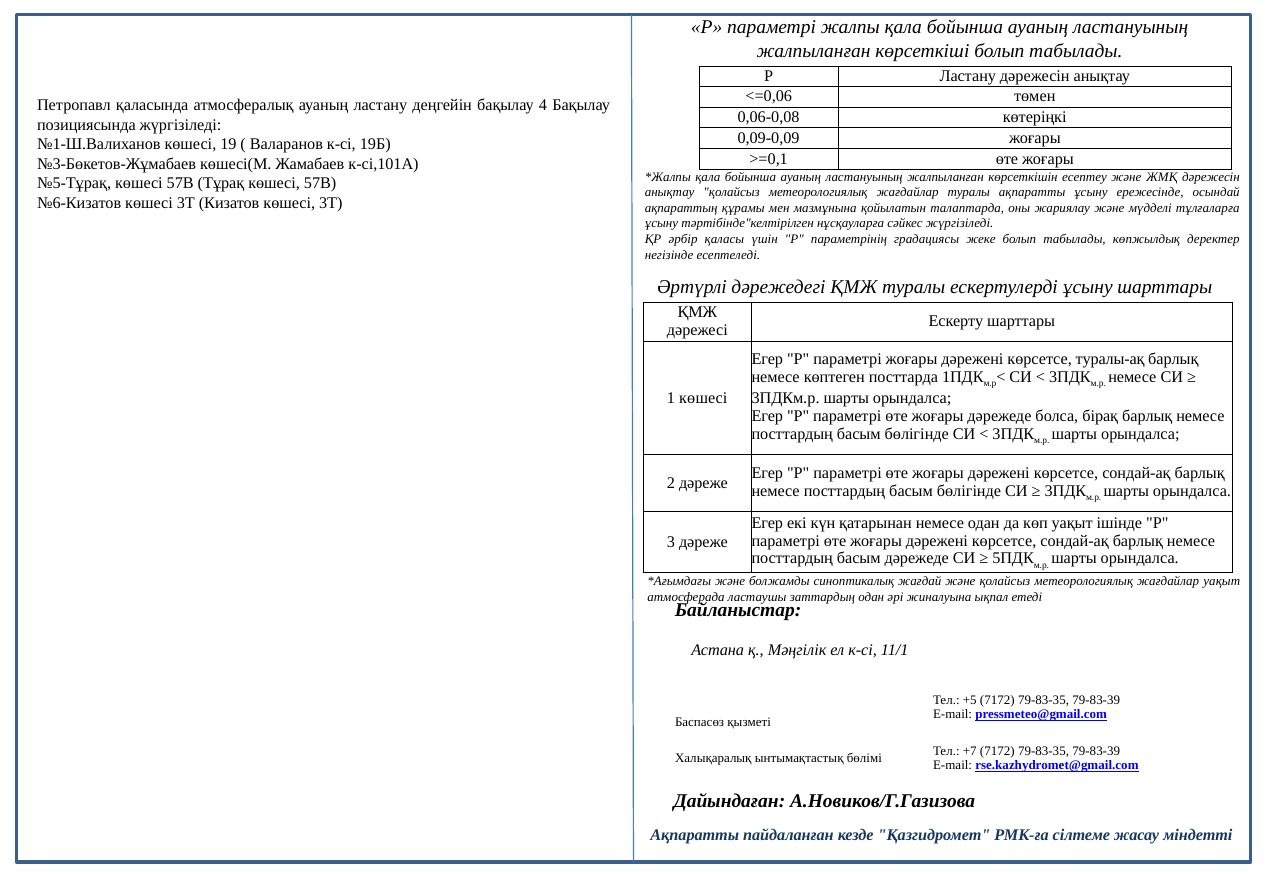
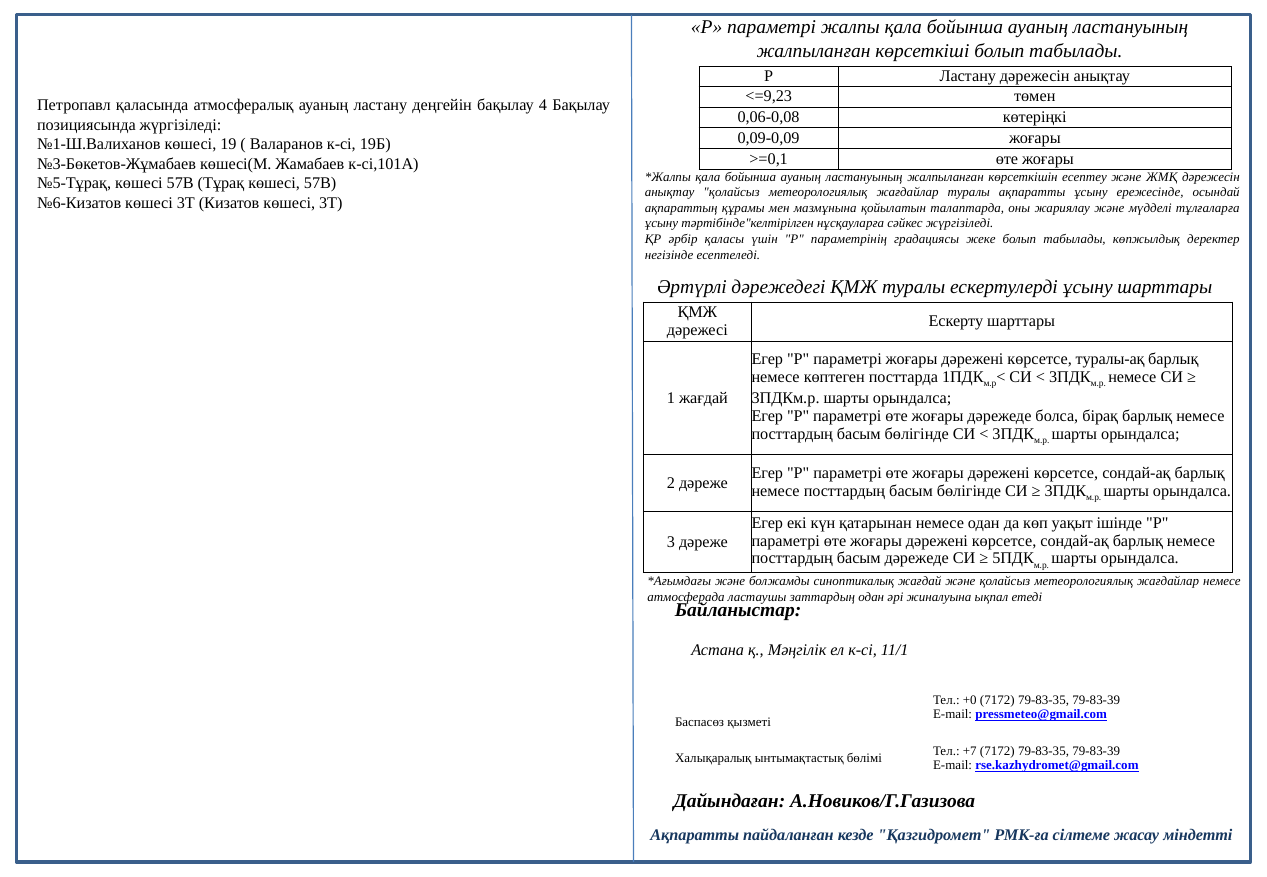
<=0,06: <=0,06 -> <=9,23 (769, 96)
1 көшесі: көшесі -> жағдай (703, 398)
жағдайлар уақыт: уақыт -> немесе (1222, 582)
+5: +5 -> +0 (970, 700)
